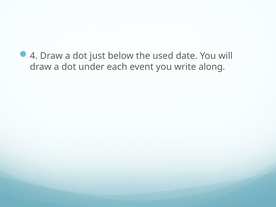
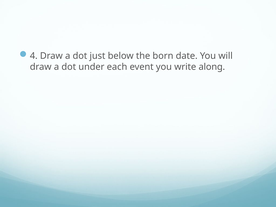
used: used -> born (163, 56)
